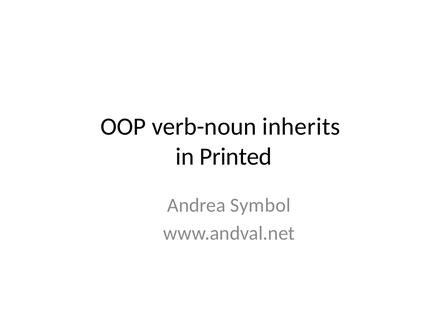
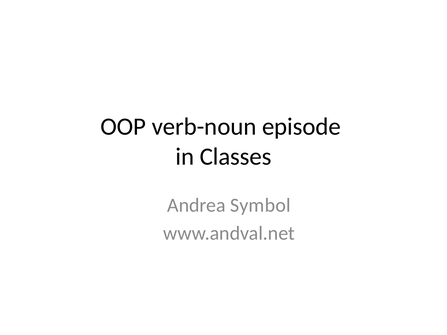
inherits: inherits -> episode (301, 127)
Printed: Printed -> Classes (236, 157)
